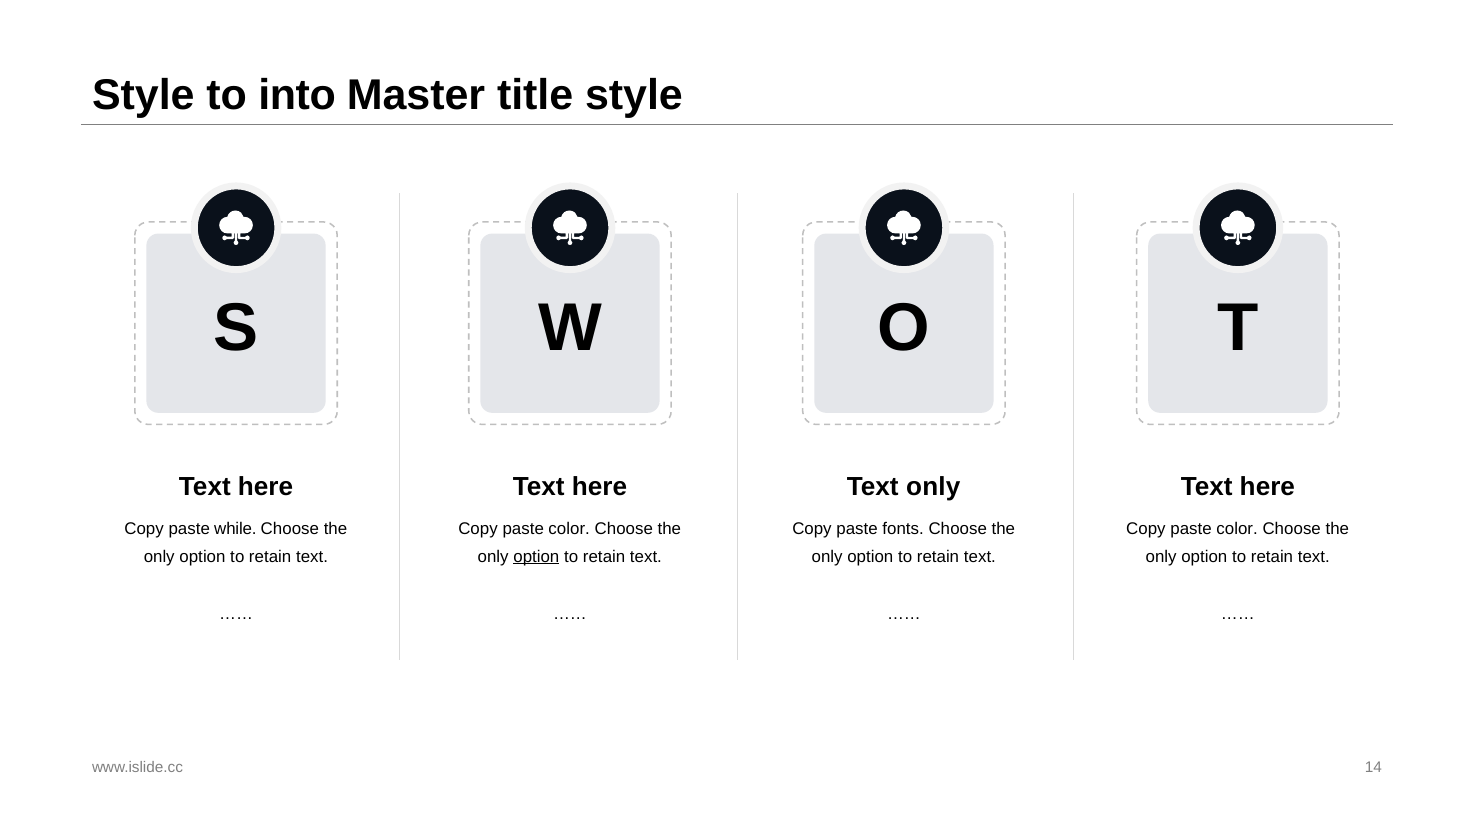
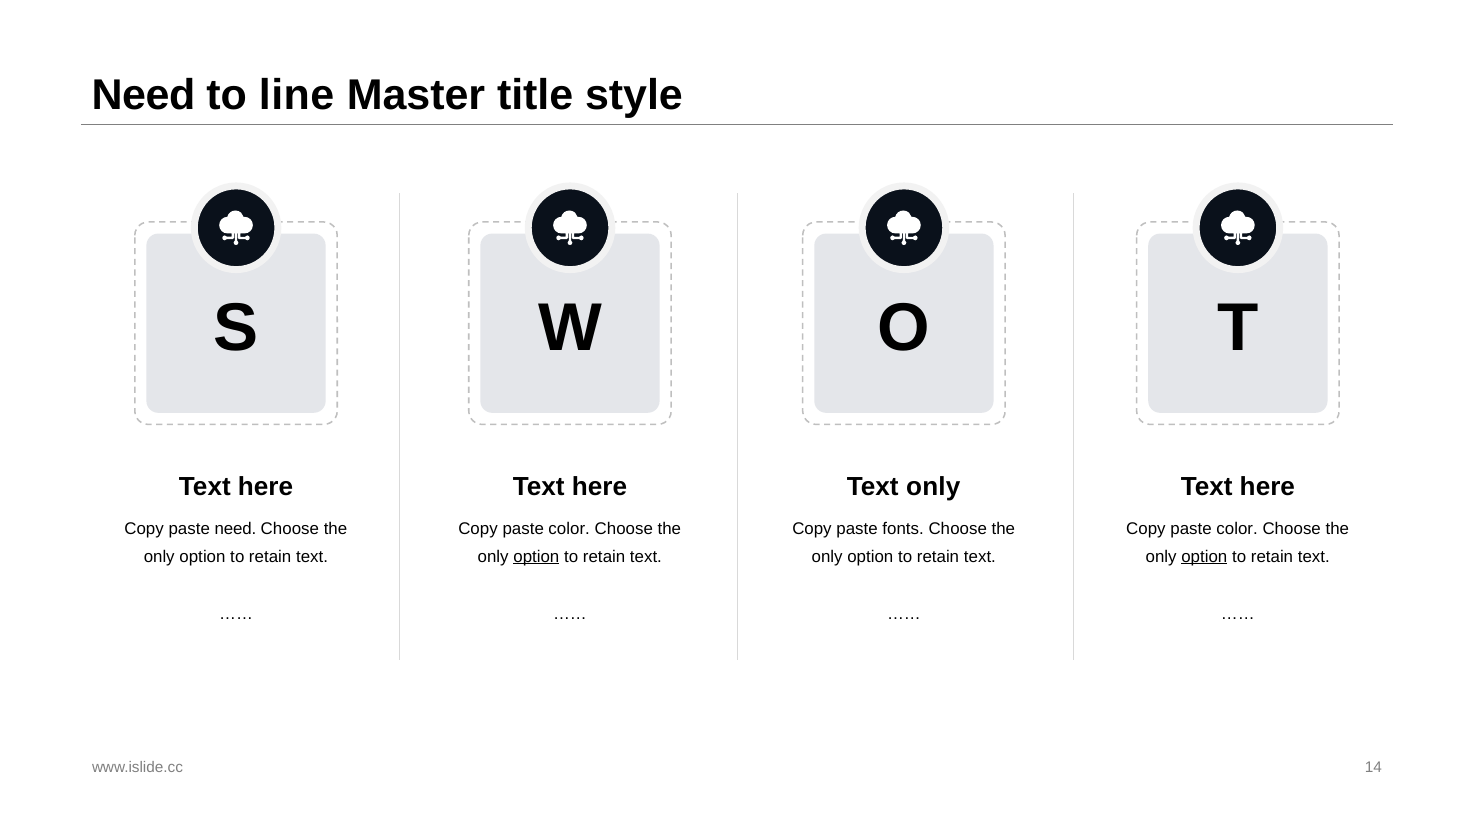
Style: Style -> Need (144, 95)
into: into -> line (297, 95)
paste while: while -> need (235, 529)
option underline: none -> present (1204, 557)
